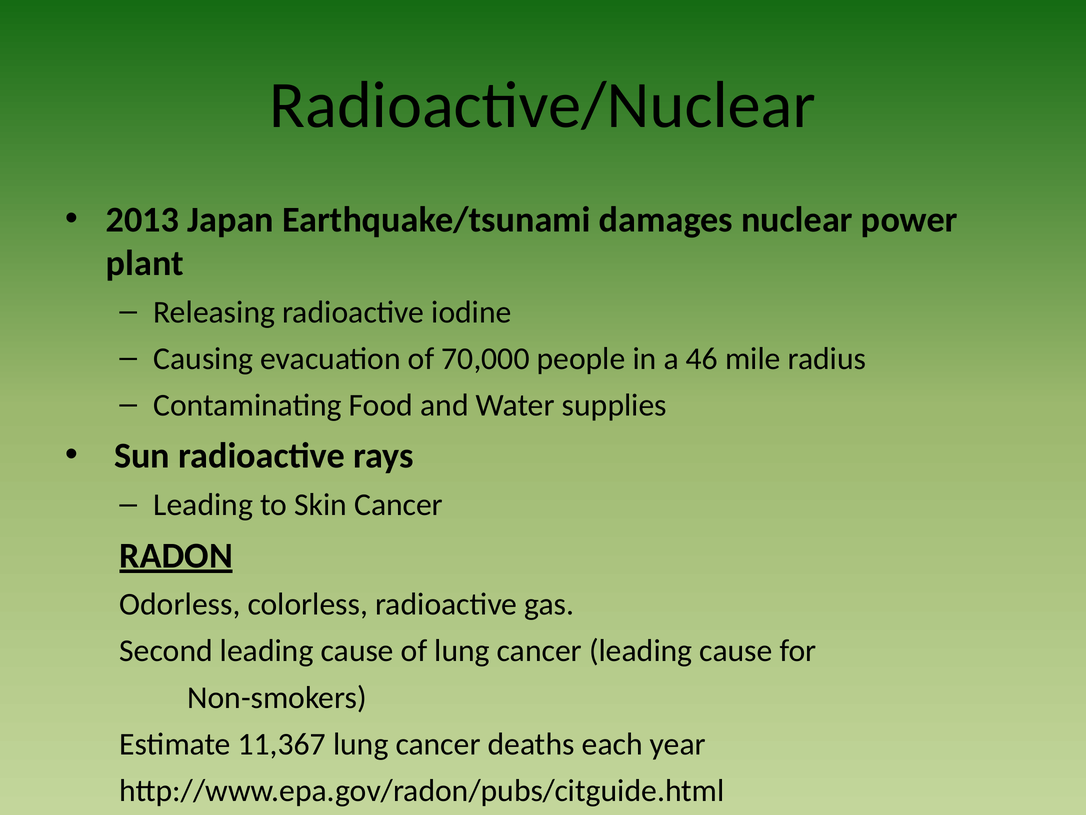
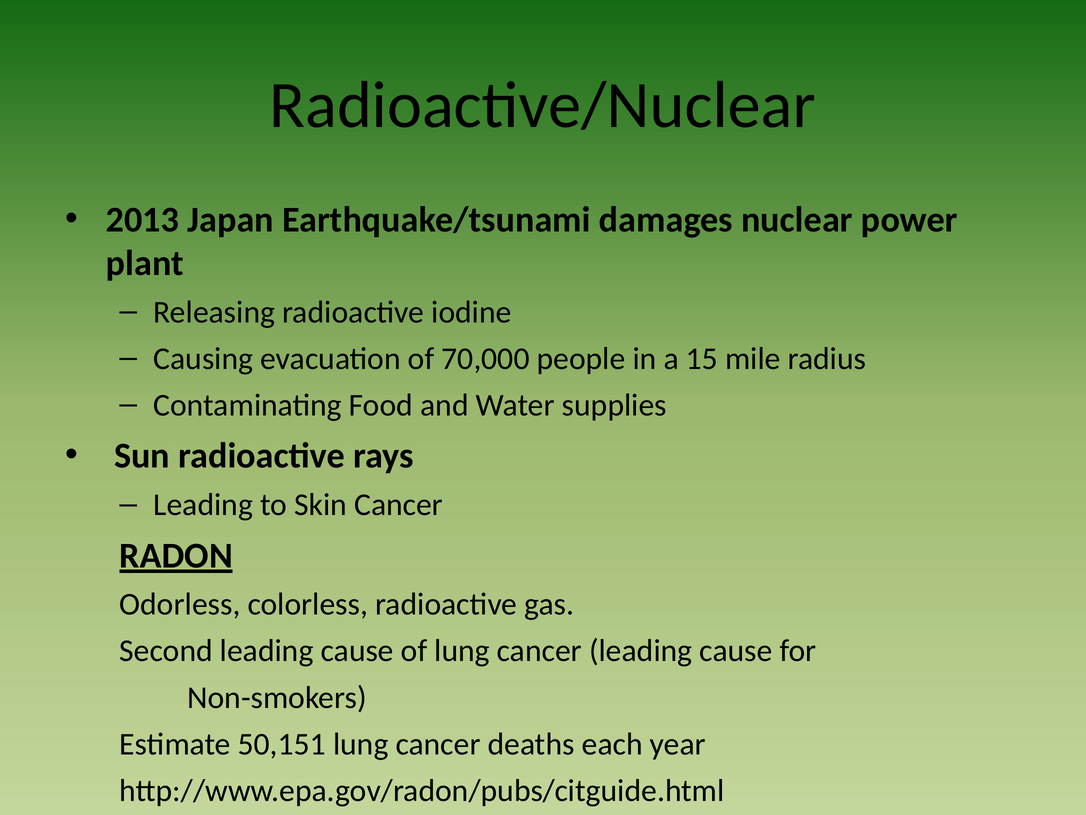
46: 46 -> 15 (702, 359)
11,367: 11,367 -> 50,151 (282, 744)
